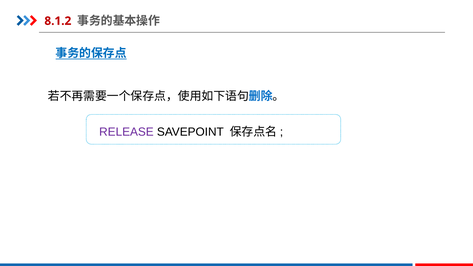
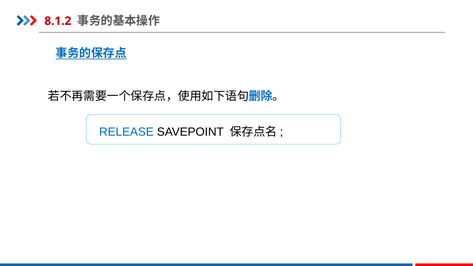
RELEASE colour: purple -> blue (126, 132)
